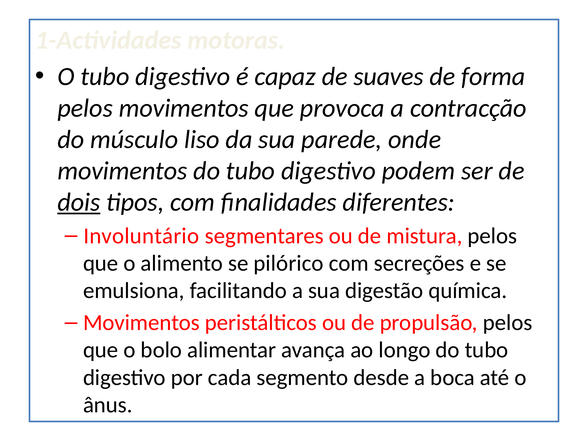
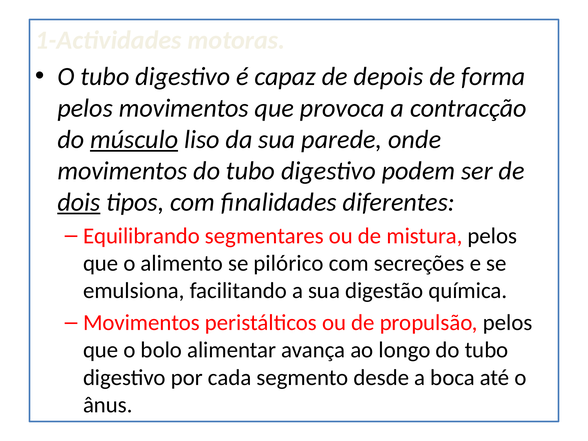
suaves: suaves -> depois (388, 77)
músculo underline: none -> present (134, 139)
Involuntário: Involuntário -> Equilibrando (141, 236)
